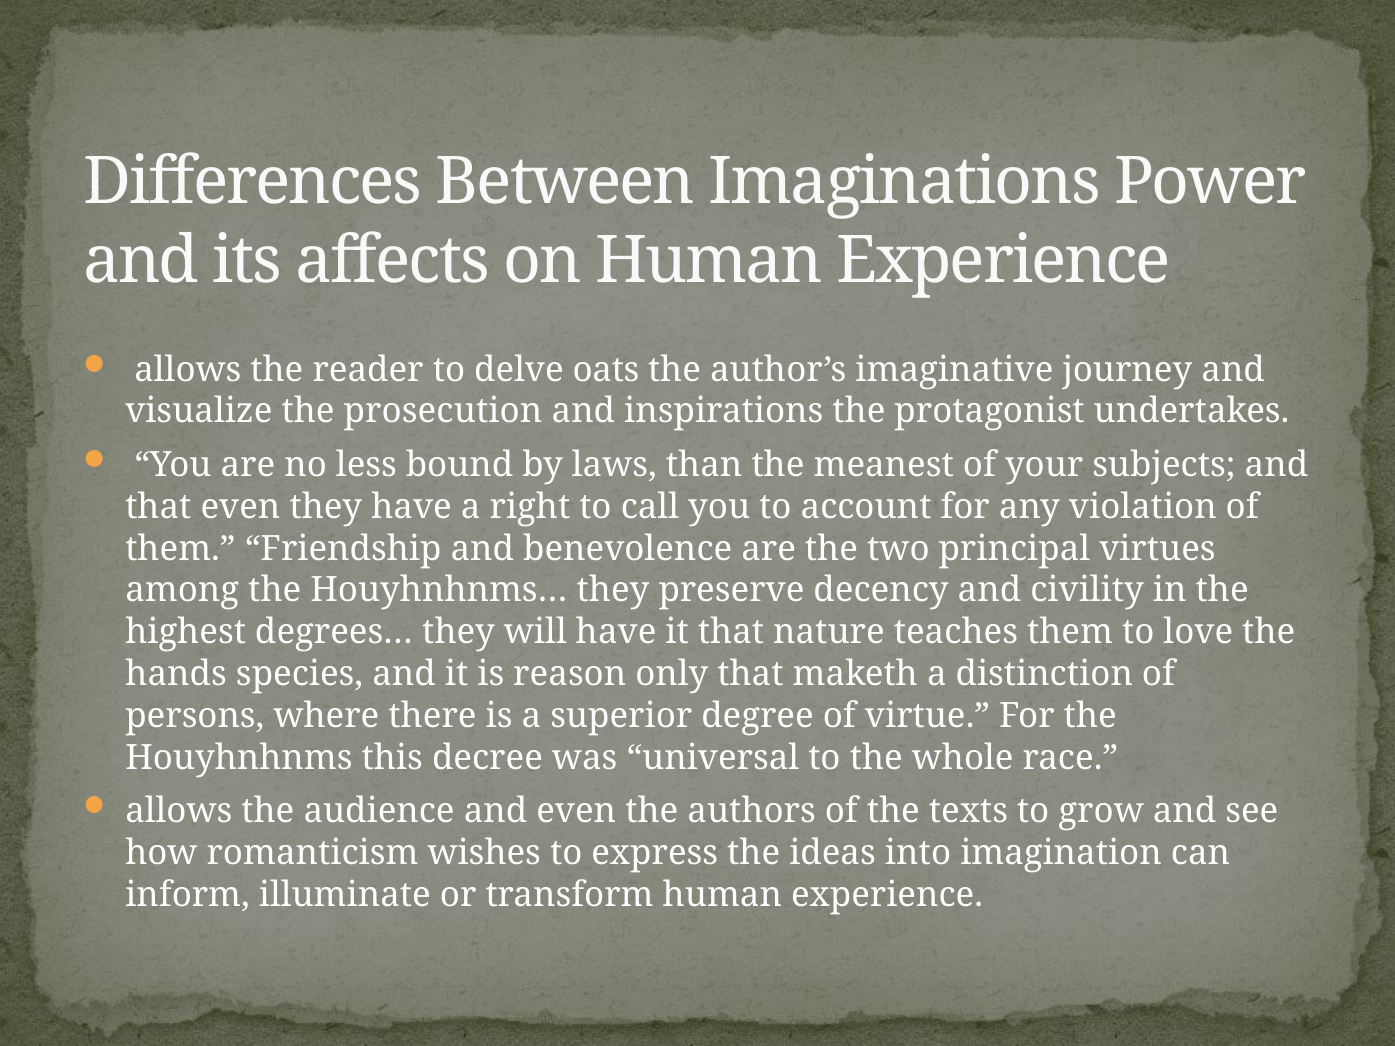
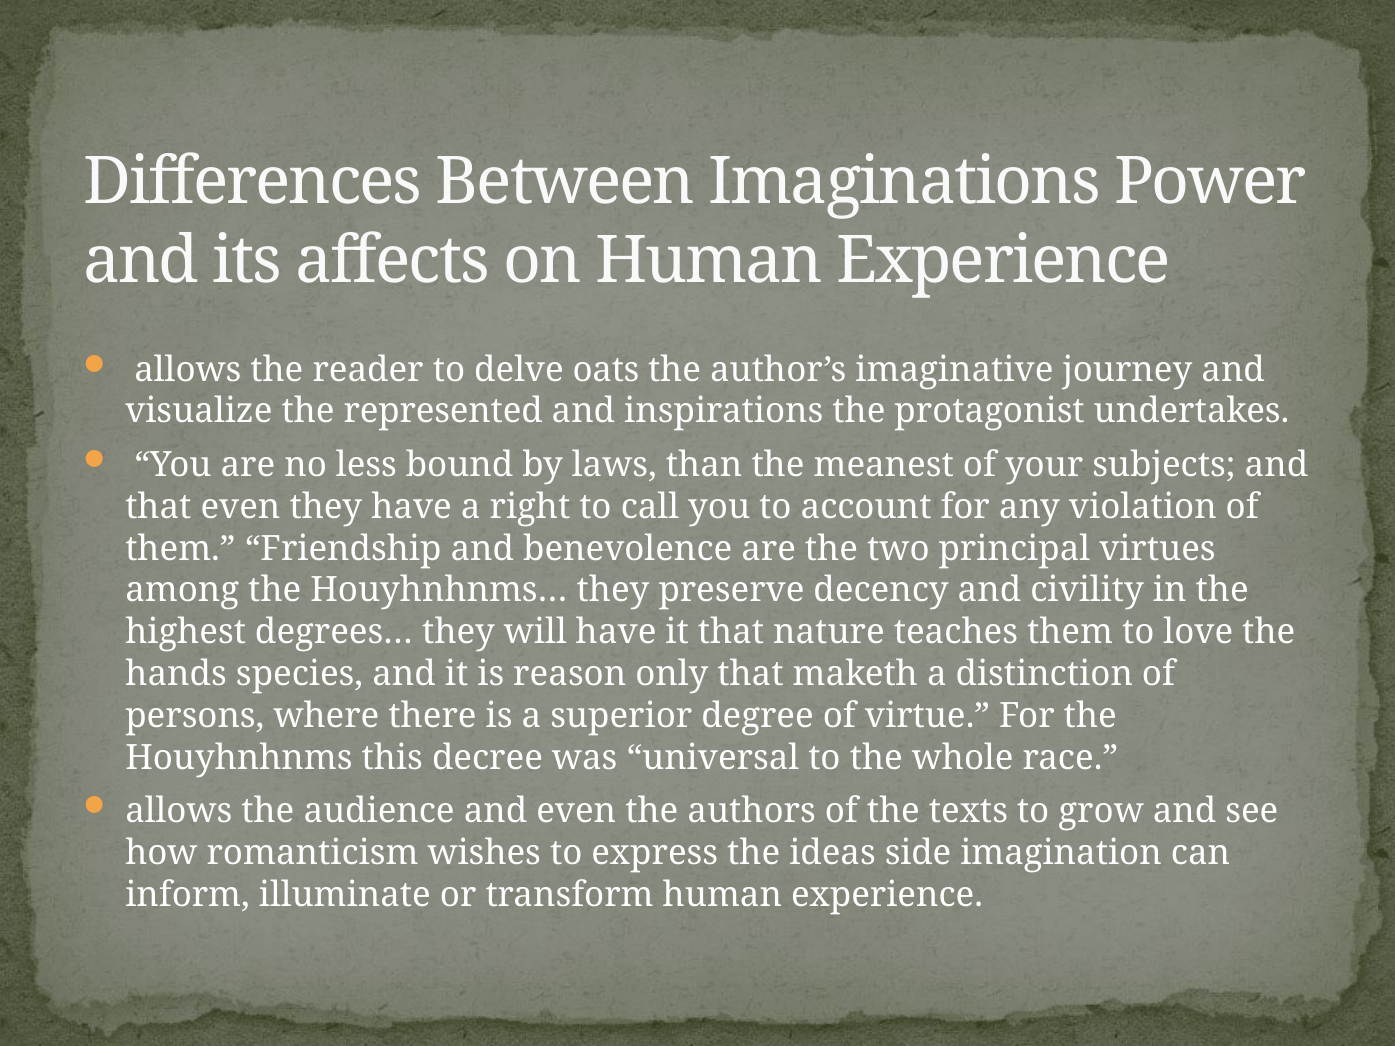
prosecution: prosecution -> represented (443, 412)
into: into -> side (918, 853)
